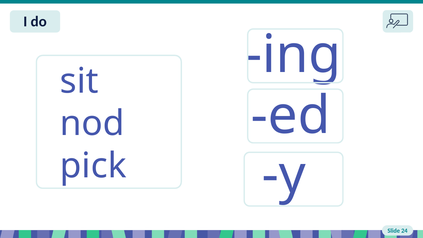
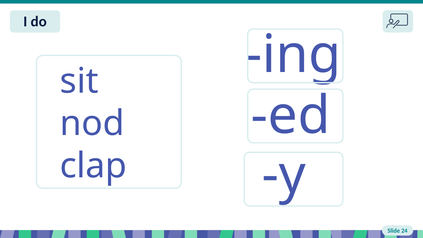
pick: pick -> clap (93, 166)
